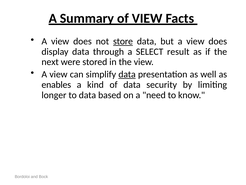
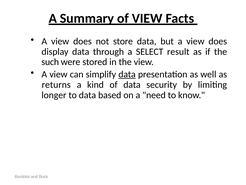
store underline: present -> none (123, 41)
next: next -> such (50, 62)
enables: enables -> returns (56, 84)
